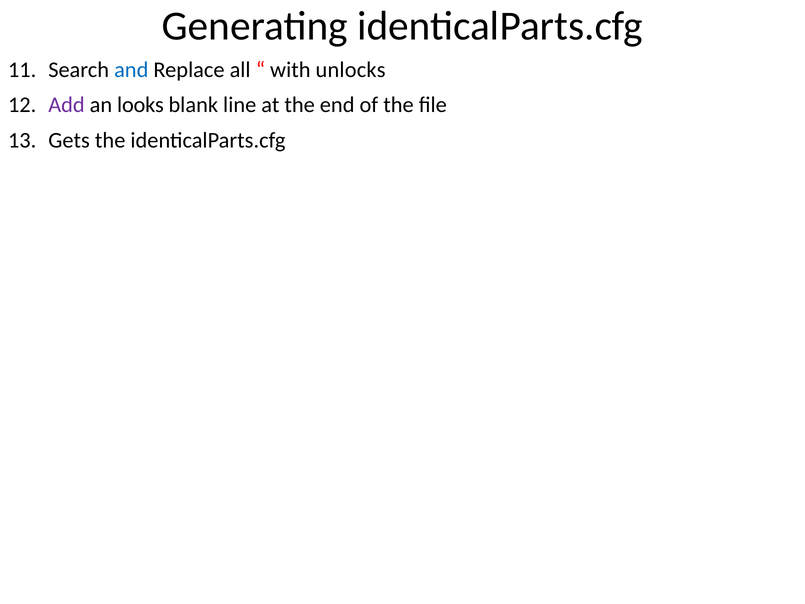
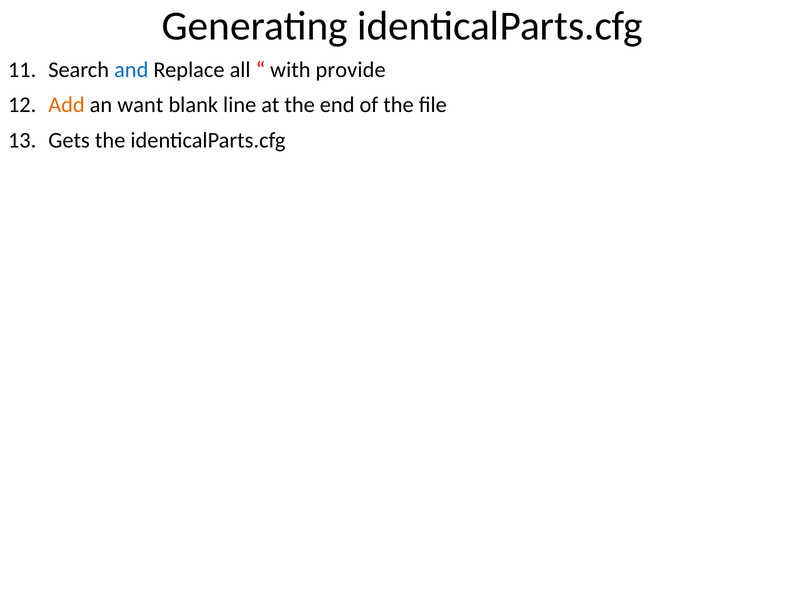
unlocks: unlocks -> provide (351, 70)
Add colour: purple -> orange (67, 105)
looks: looks -> want (140, 105)
